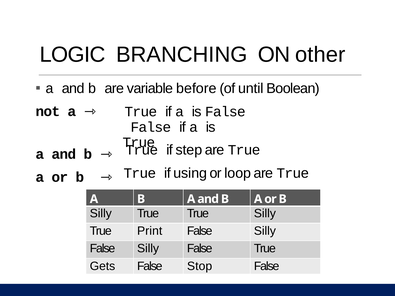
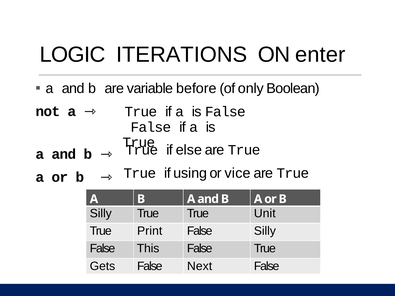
BRANCHING: BRANCHING -> ITERATIONS (182, 55)
other: other -> enter (320, 55)
until: until -> only (251, 88)
step: step -> else (189, 150)
loop: loop -> vice (238, 173)
True Silly: Silly -> Unit (265, 214)
Silly: Silly -> This (148, 249)
Stop: Stop -> Next (200, 266)
